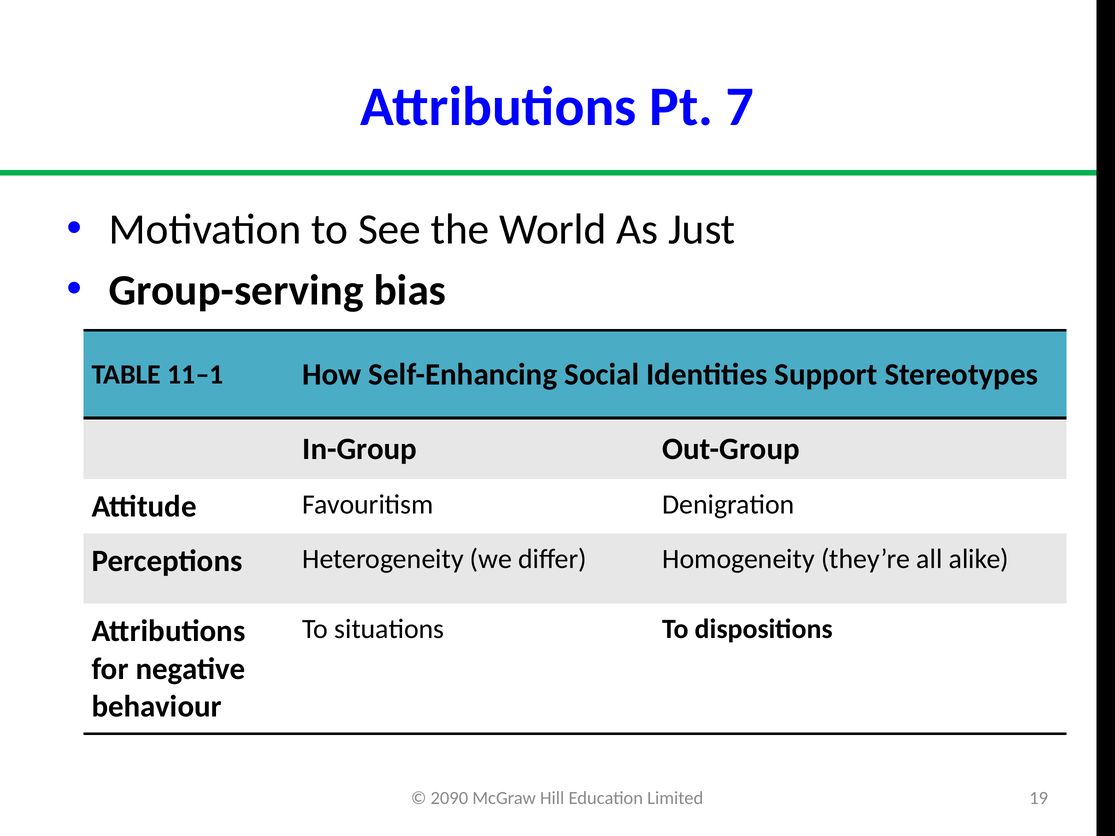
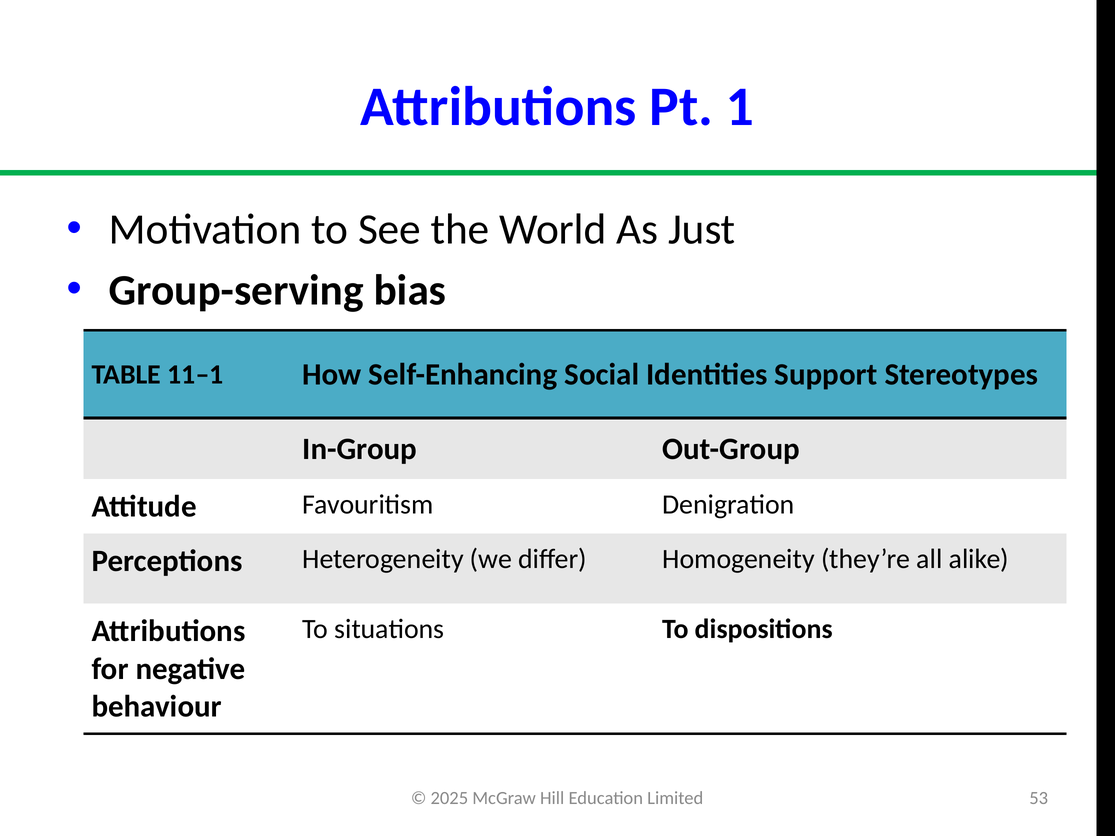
7: 7 -> 1 (740, 107)
2090: 2090 -> 2025 (449, 798)
19: 19 -> 53 (1039, 798)
